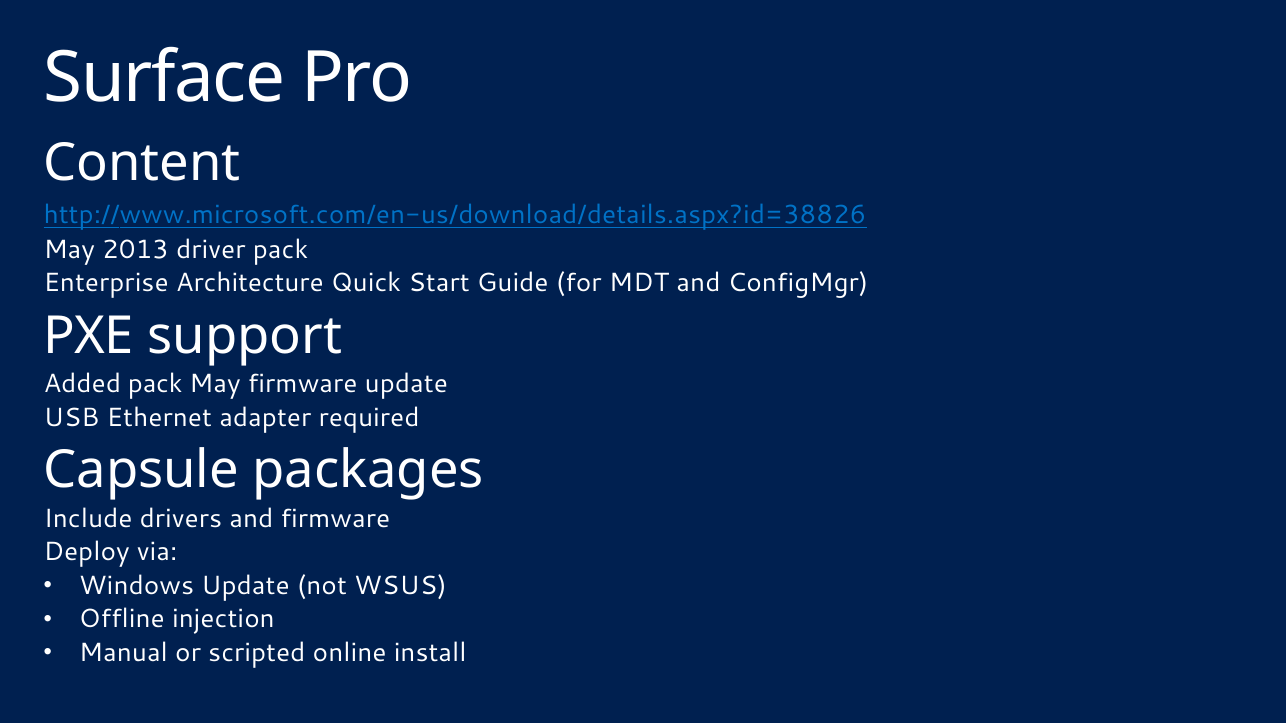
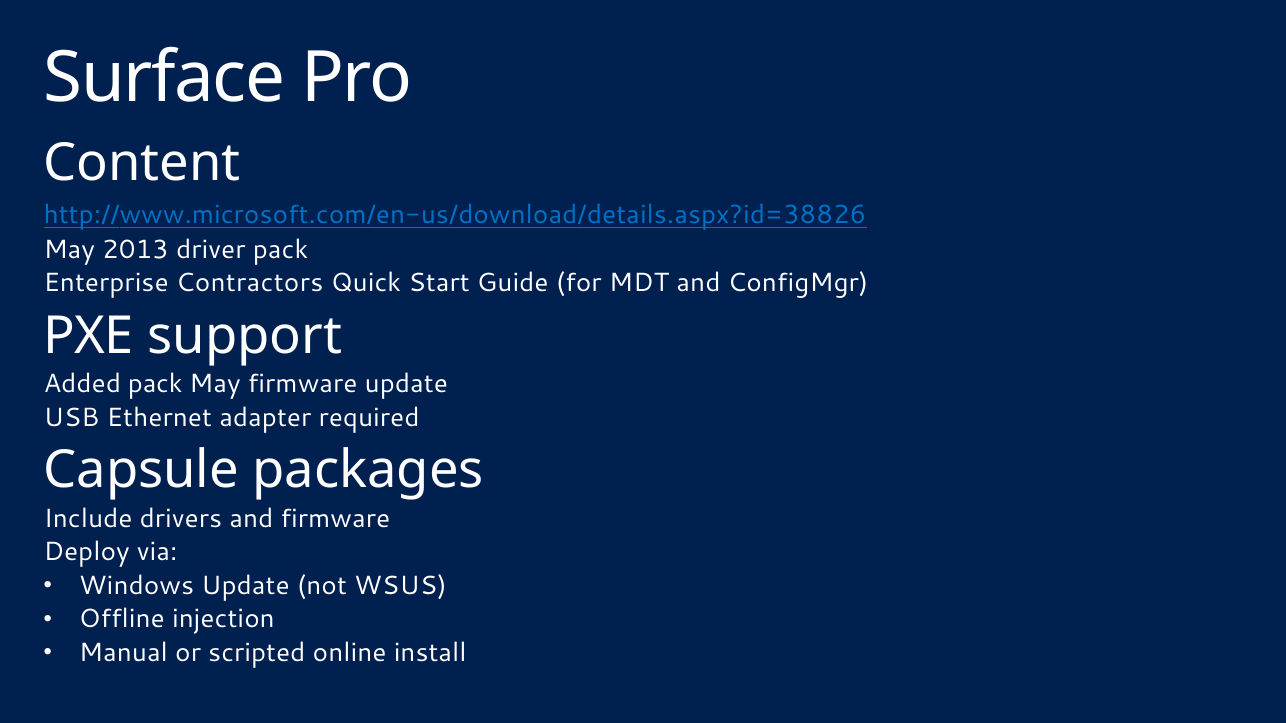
Architecture: Architecture -> Contractors (250, 283)
